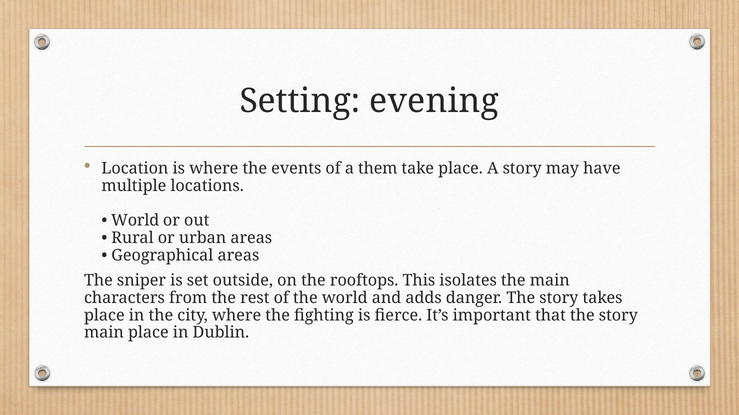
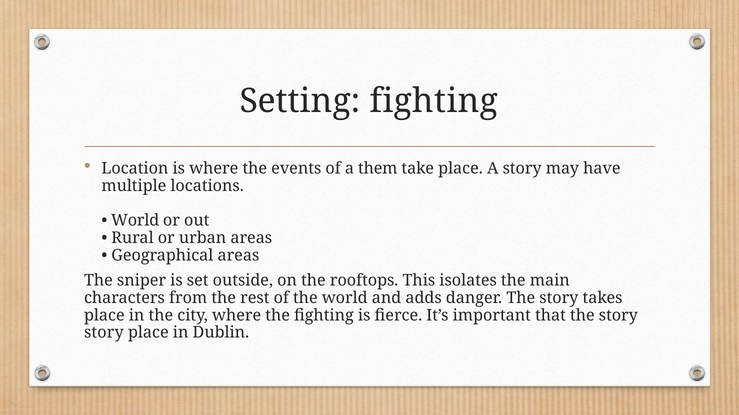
Setting evening: evening -> fighting (434, 101)
main: main -> story (104, 333)
